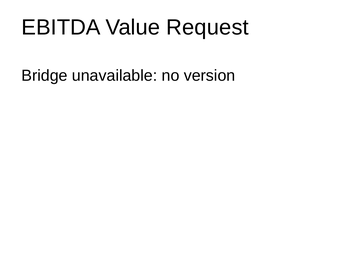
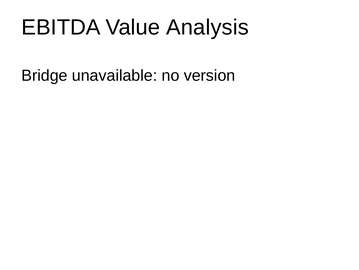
Request: Request -> Analysis (207, 27)
